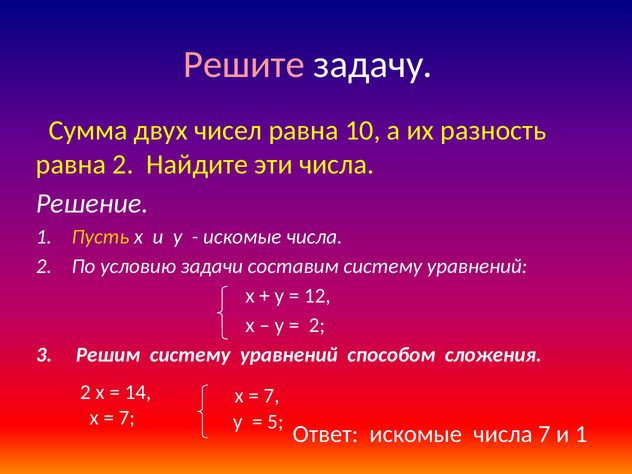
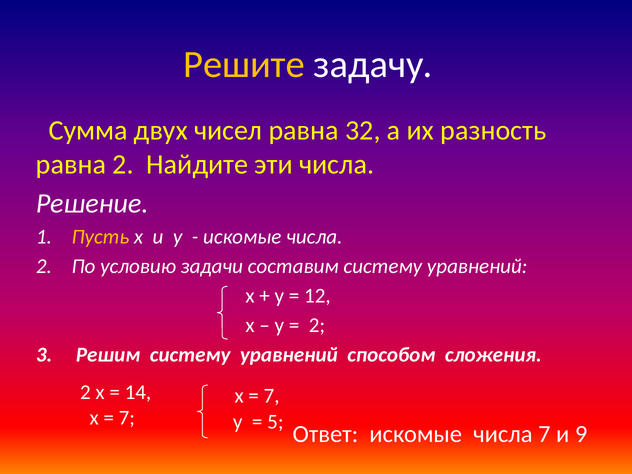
Решите colour: pink -> yellow (244, 64)
10: 10 -> 32 (363, 131)
и 1: 1 -> 9 (581, 434)
